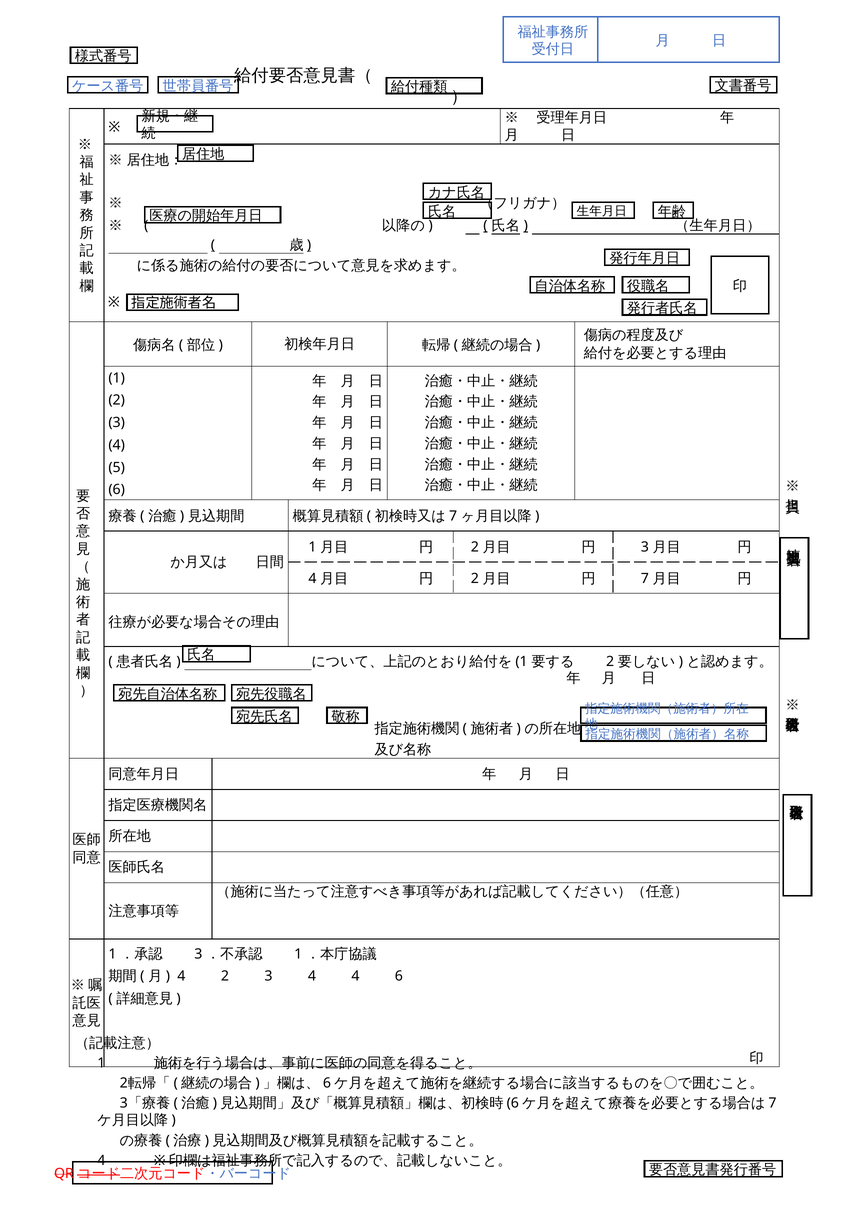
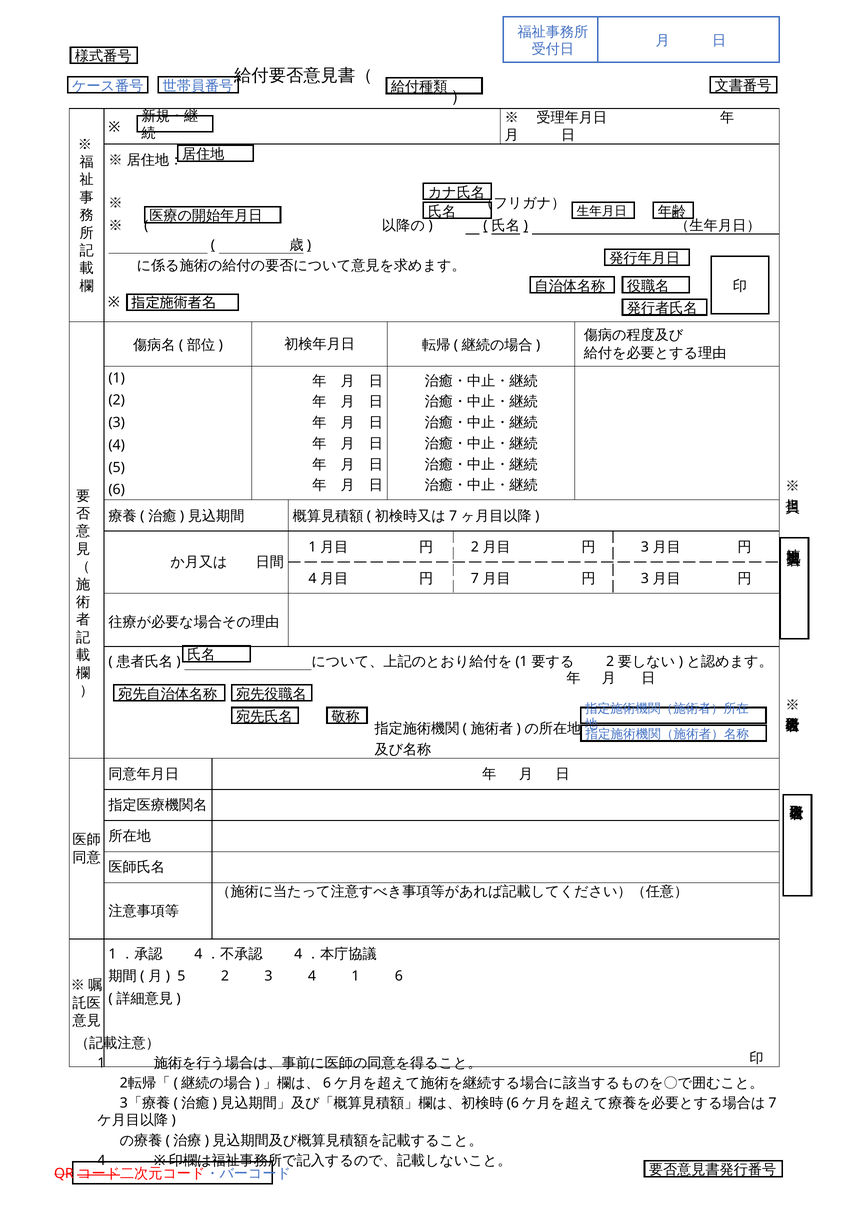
2: 2 -> 7 (475, 578)
7: 7 -> 3 (645, 578)
3: 3 -> 4 (198, 953)
1: 1 -> 4 (298, 953)
4: 4 -> 5 (181, 976)
4 4: 4 -> 1 (355, 976)
